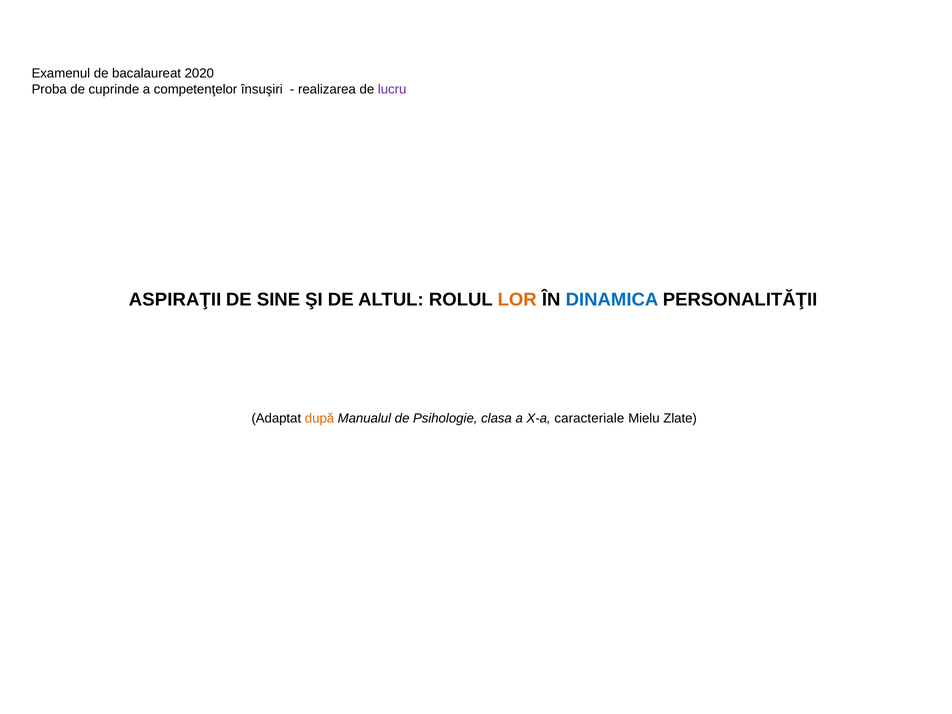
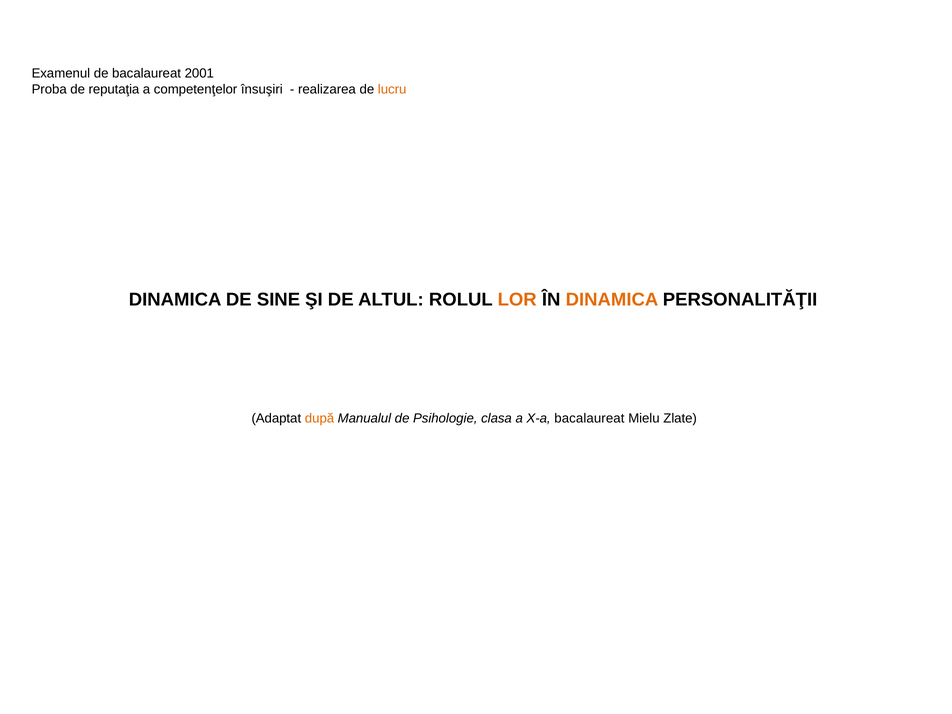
2020: 2020 -> 2001 (199, 73)
cuprinde: cuprinde -> reputaţia (114, 89)
lucru colour: purple -> orange (392, 89)
ASPIRAŢII: ASPIRAŢII -> DINAMICA (175, 300)
DINAMICA colour: blue -> orange (612, 300)
X-a caracteriale: caracteriale -> bacalaureat (589, 418)
